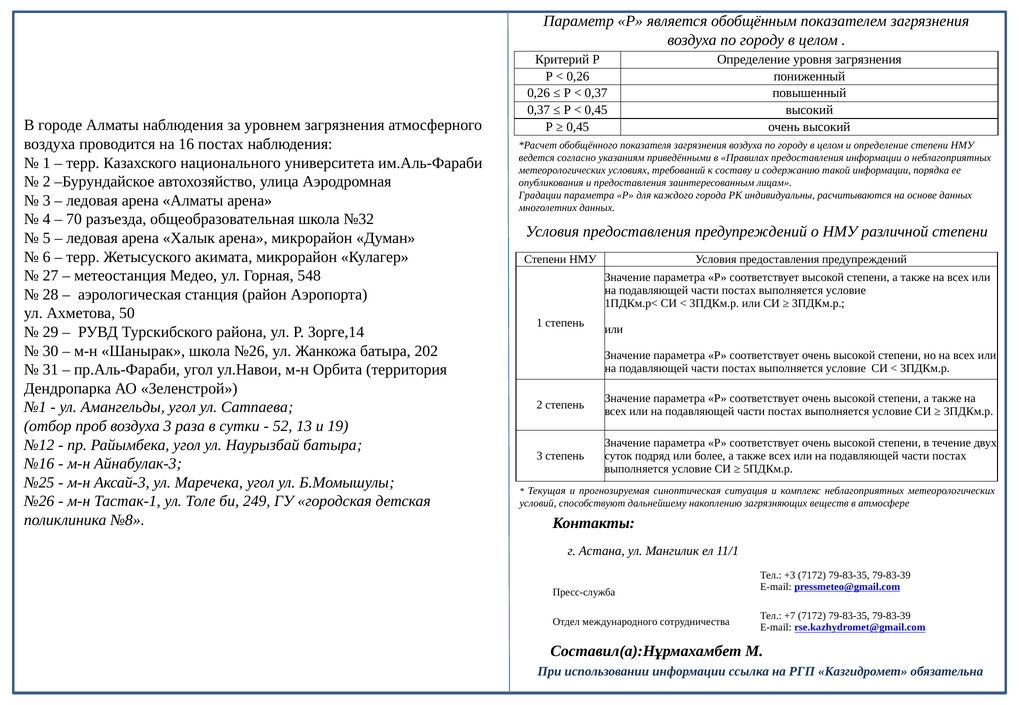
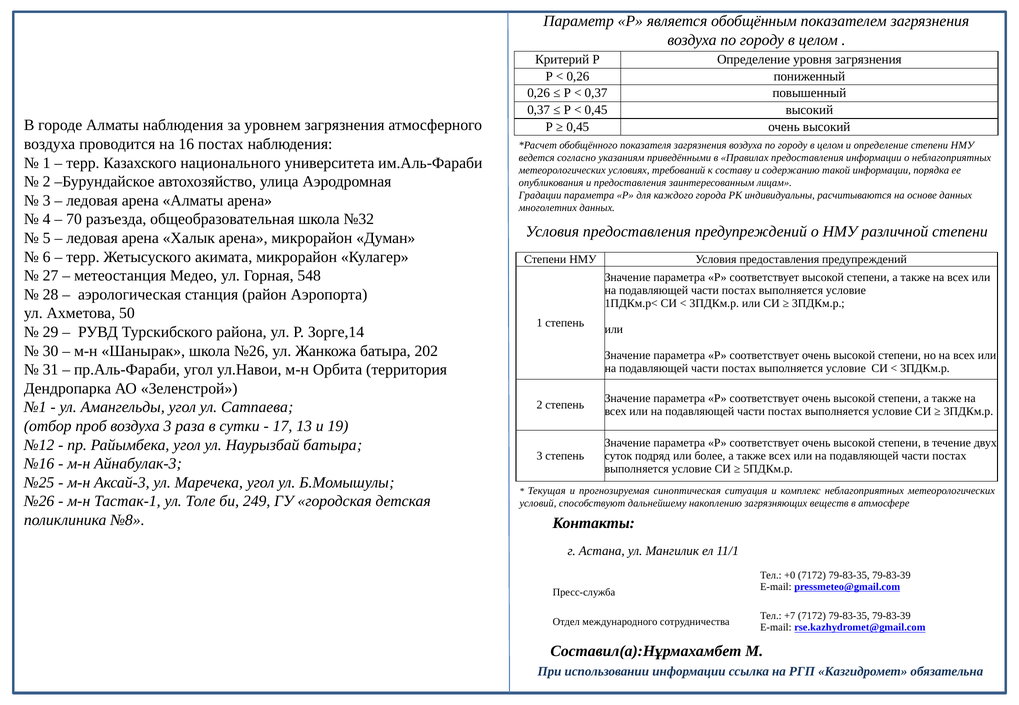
52: 52 -> 17 (283, 426)
+3: +3 -> +0 (790, 575)
